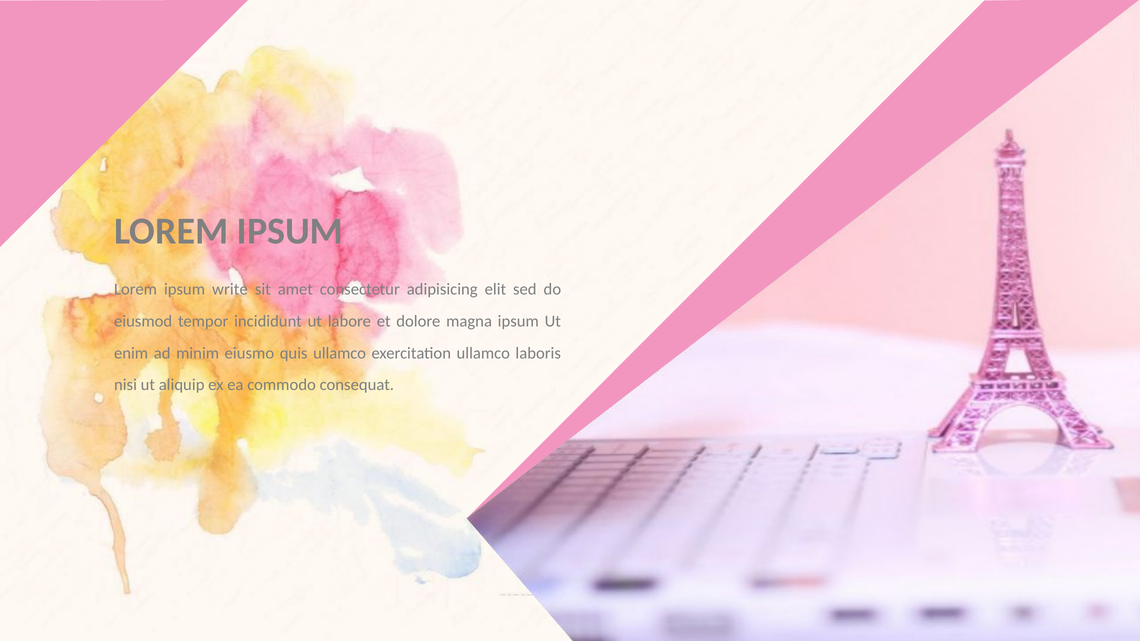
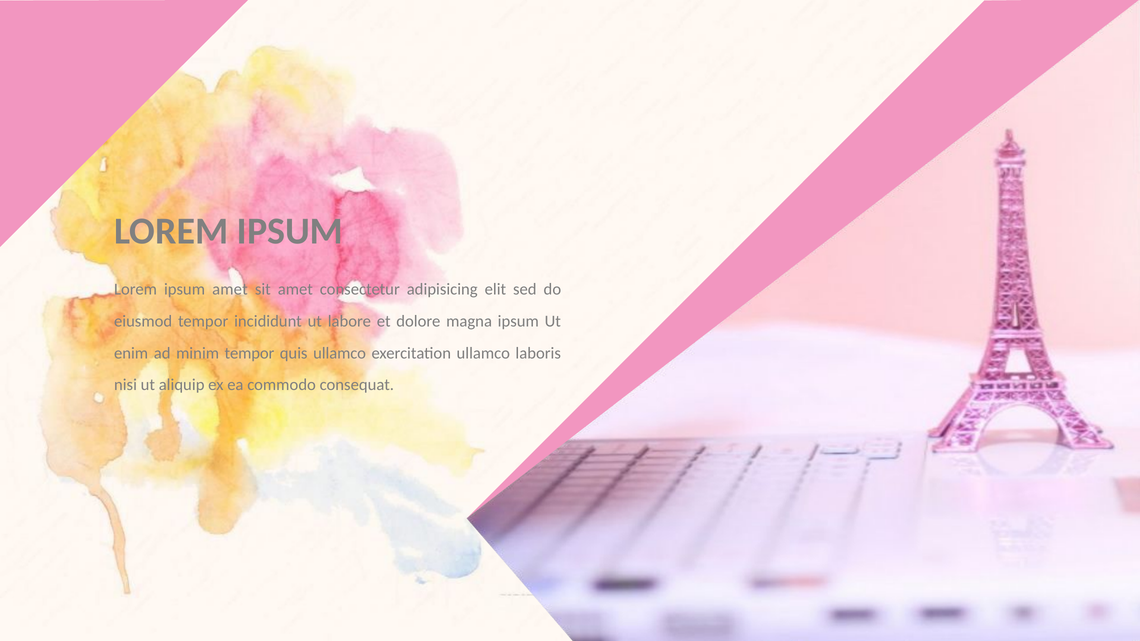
ipsum write: write -> amet (230, 289)
minim eiusmo: eiusmo -> tempor (249, 353)
